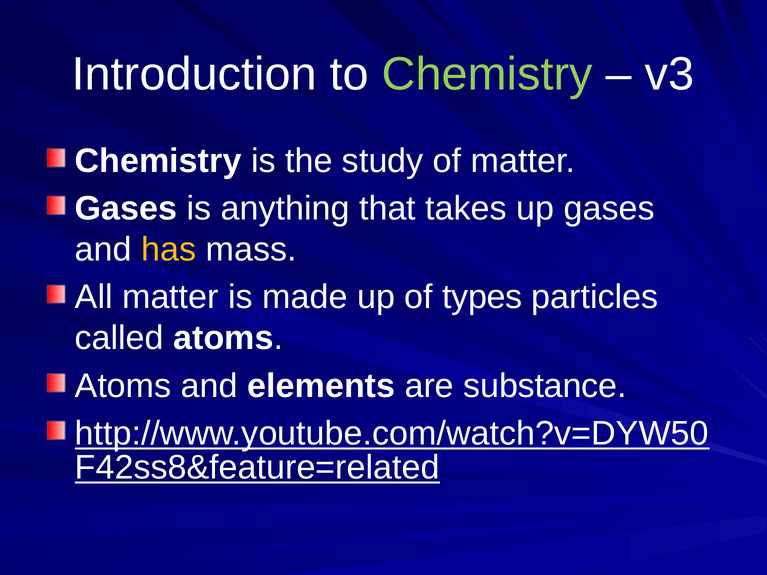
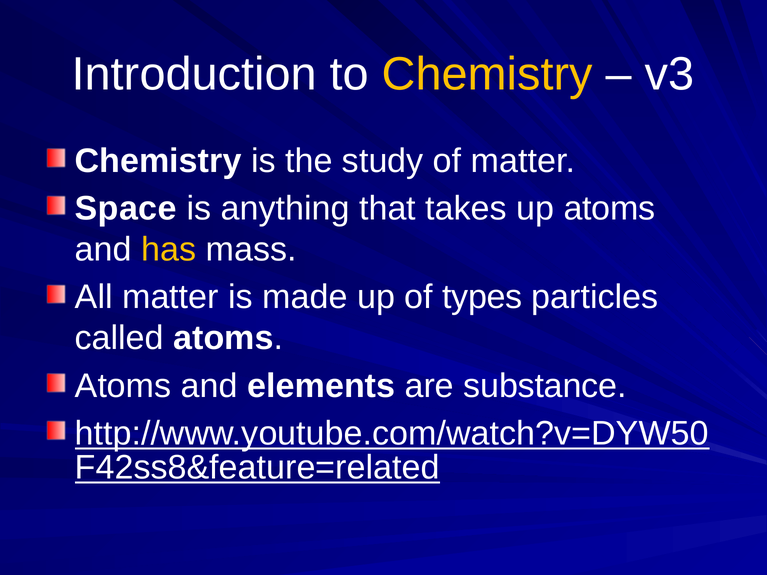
Chemistry colour: light green -> yellow (487, 75)
Gases: Gases -> Space (126, 209)
up gases: gases -> atoms (609, 209)
